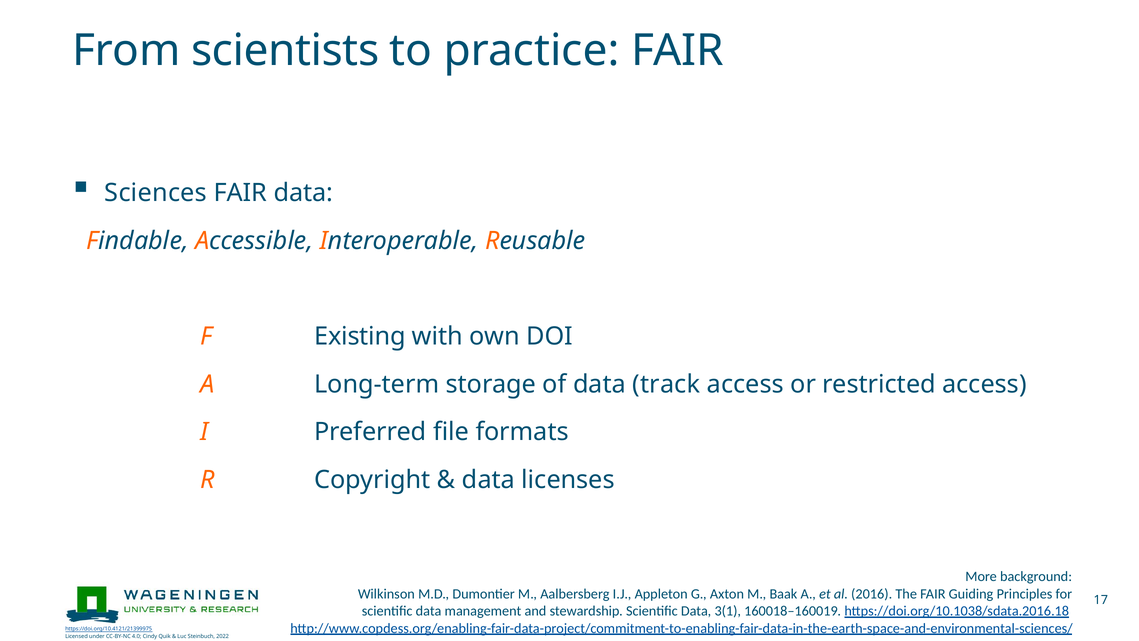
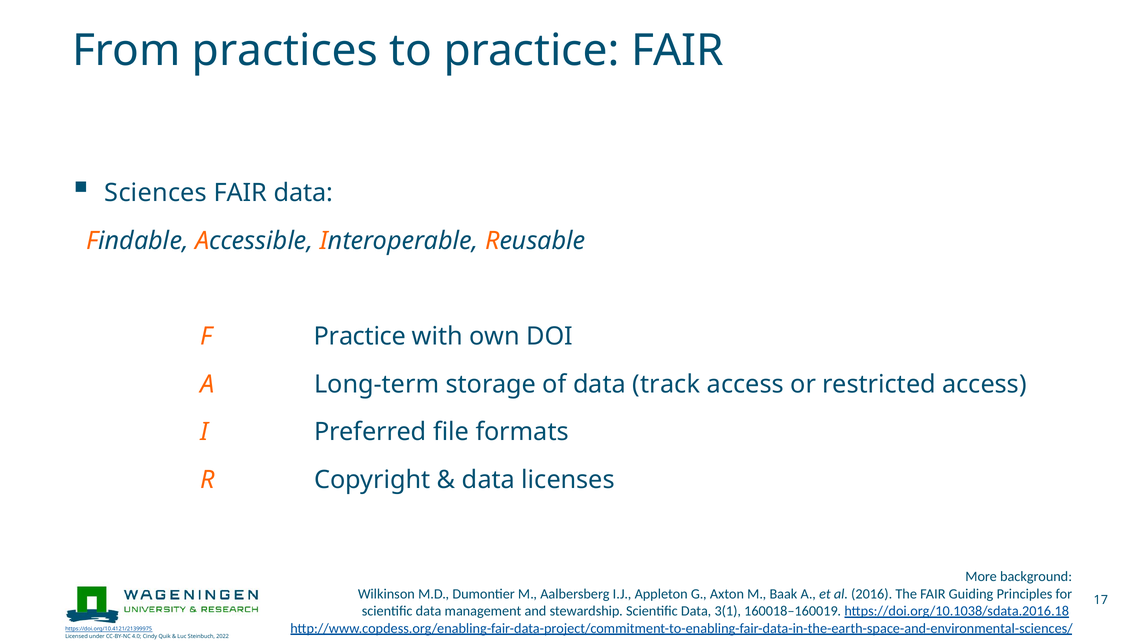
scientists: scientists -> practices (285, 50)
F Existing: Existing -> Practice (360, 336)
